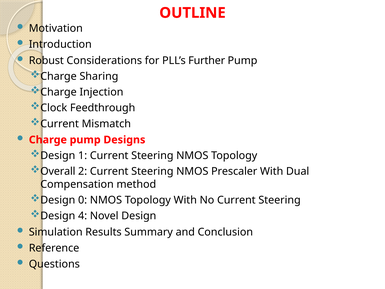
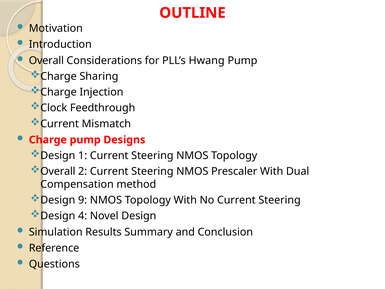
Robust: Robust -> Overall (46, 60)
Further: Further -> Hwang (207, 60)
0: 0 -> 9 (83, 200)
